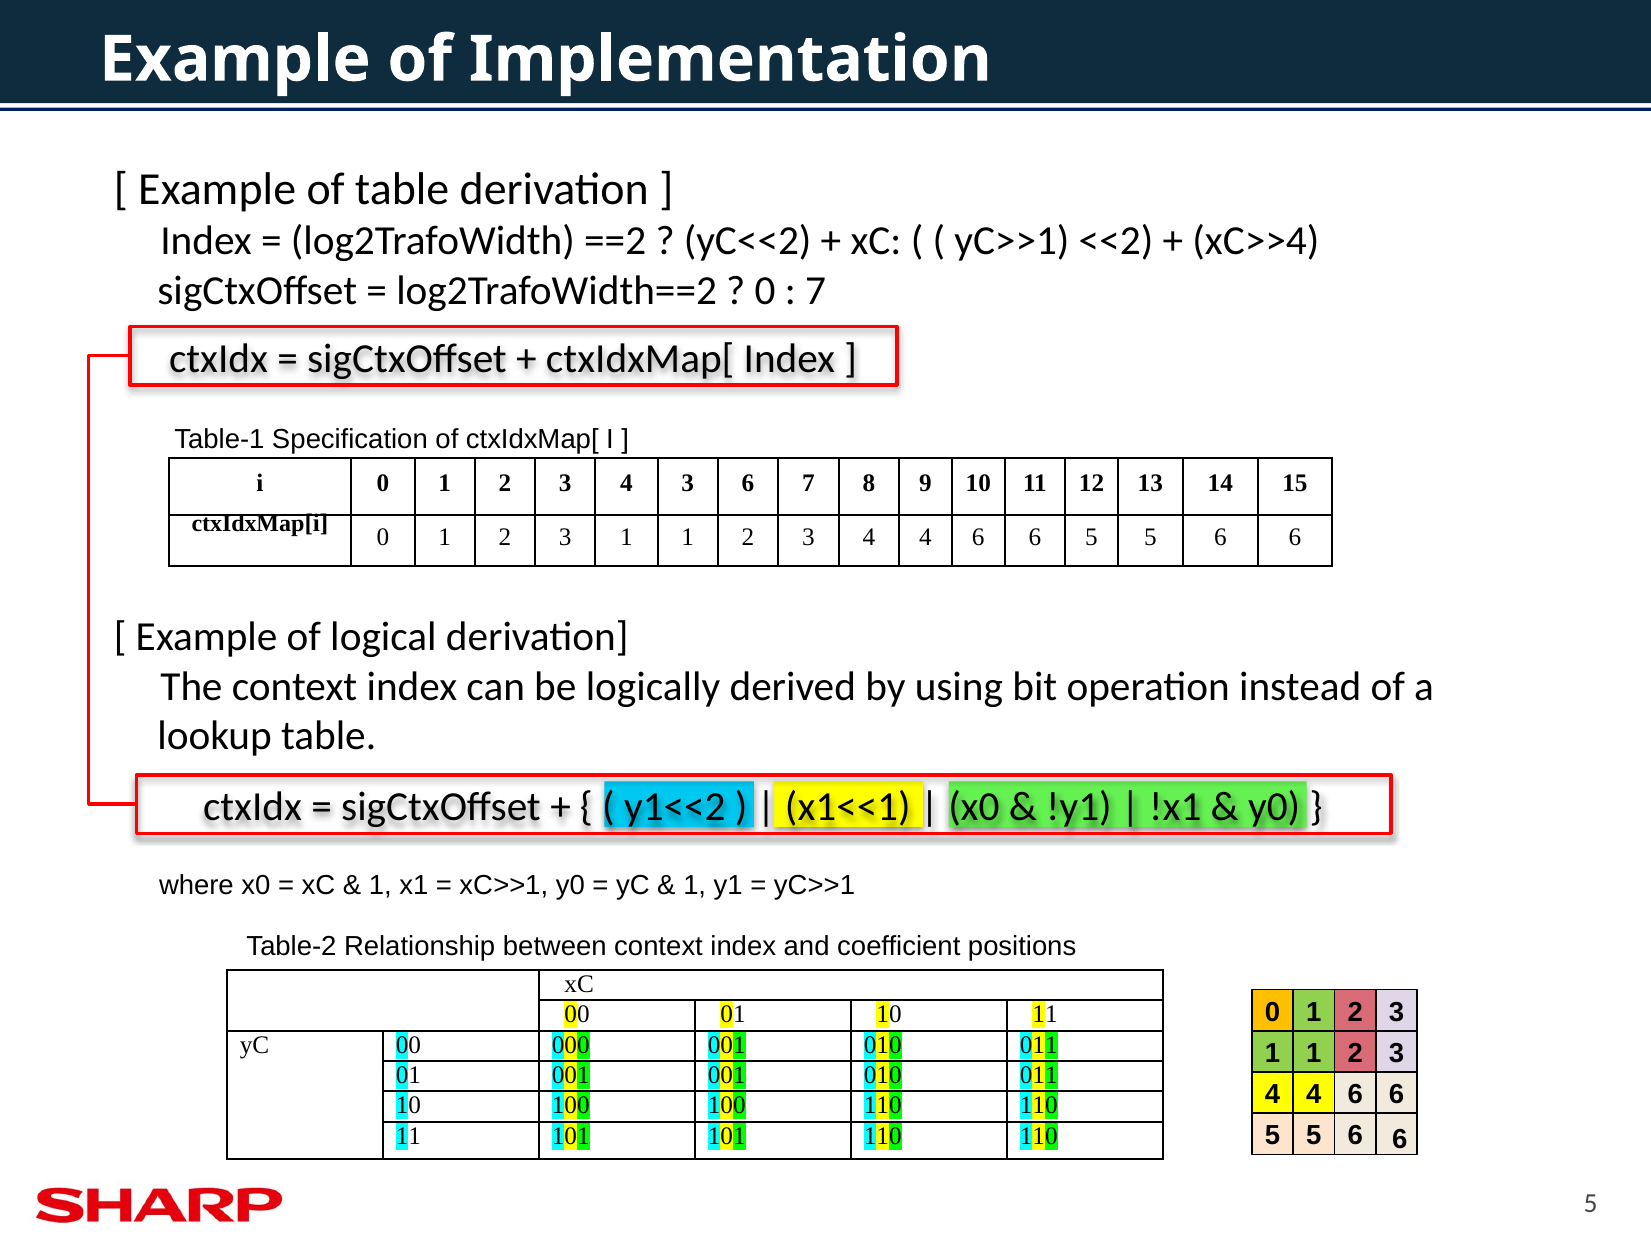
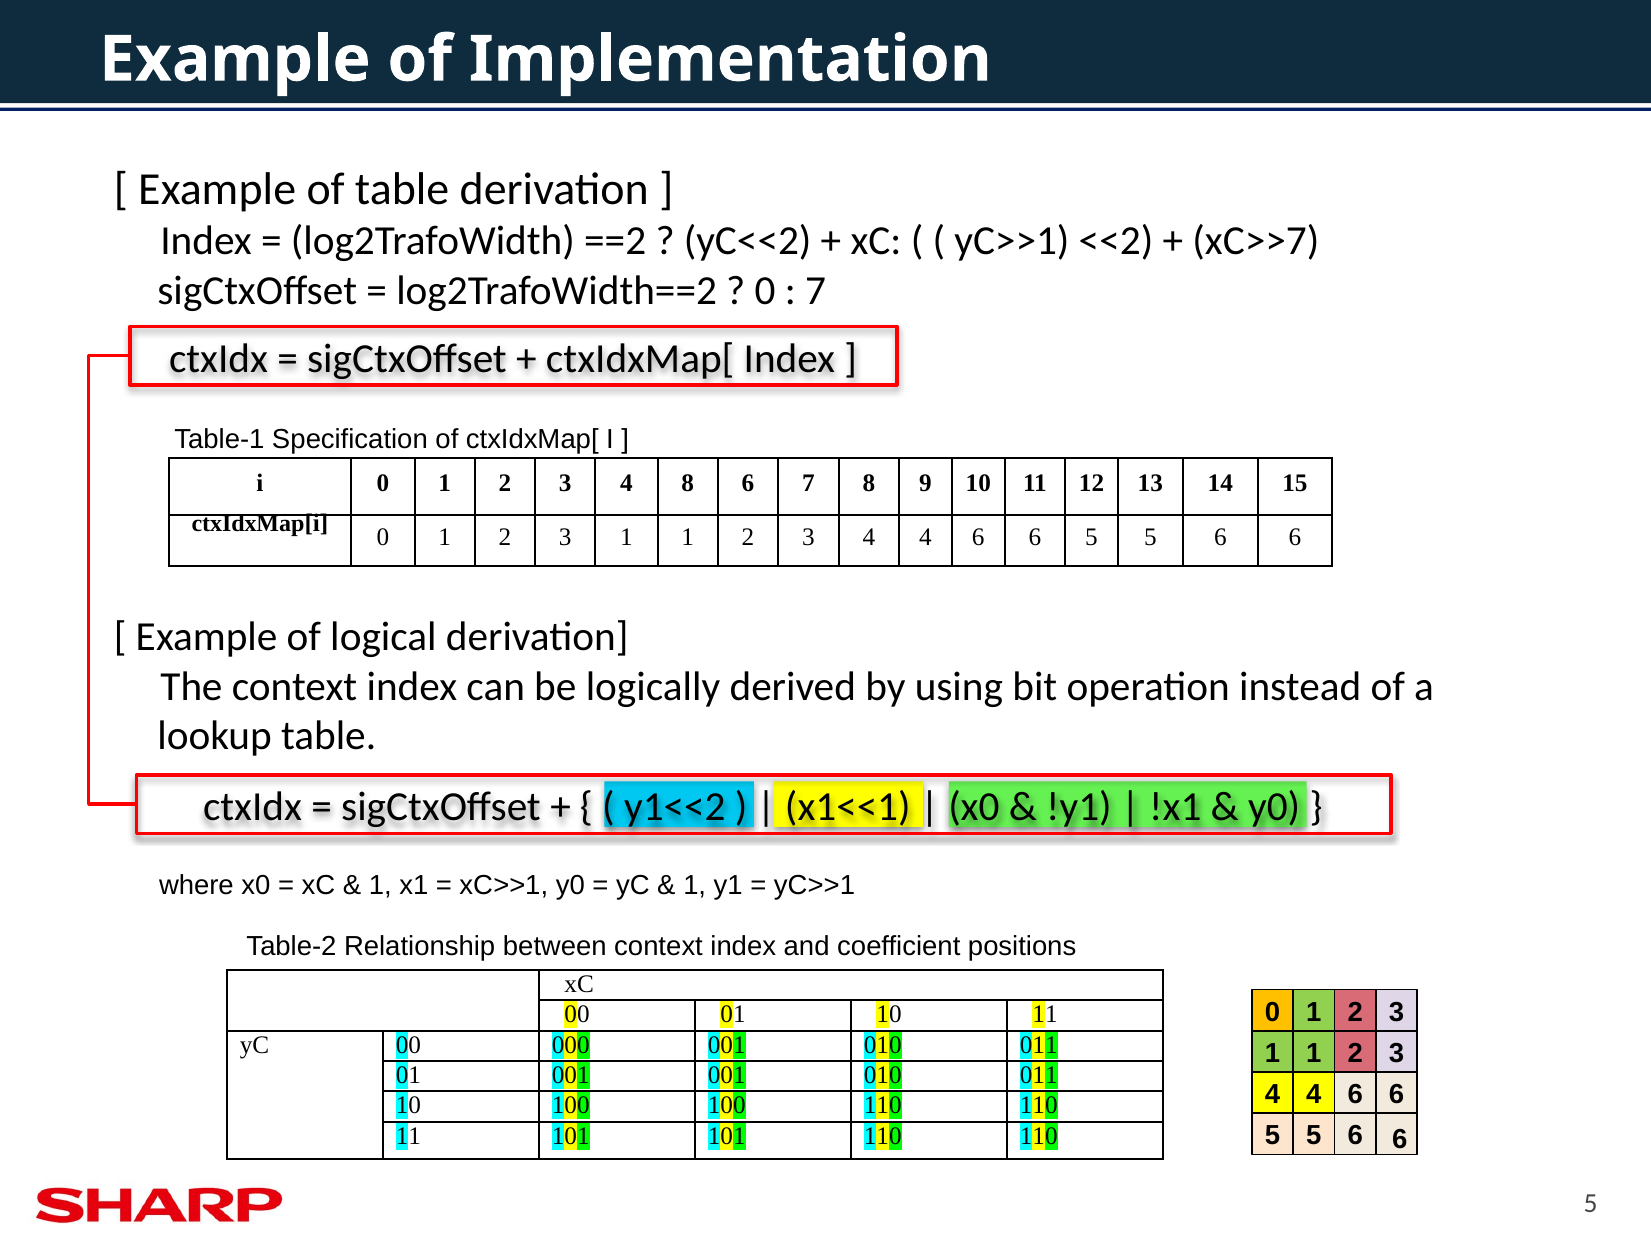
xC>>4: xC>>4 -> xC>>7 (1256, 241)
4 3: 3 -> 8 (688, 484)
